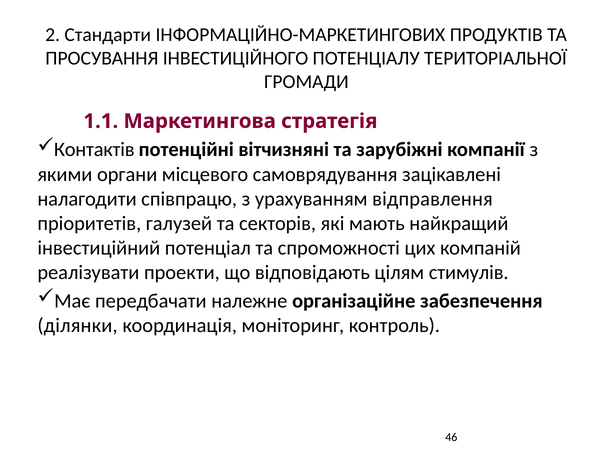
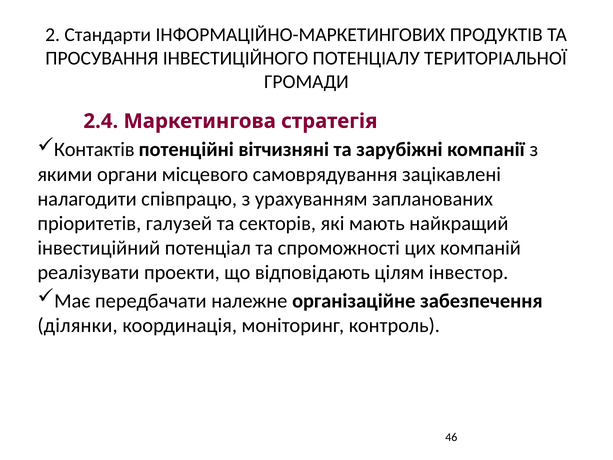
1.1: 1.1 -> 2.4 (101, 121)
відправлення: відправлення -> запланованих (433, 199)
стимулів: стимулів -> інвестор (469, 272)
